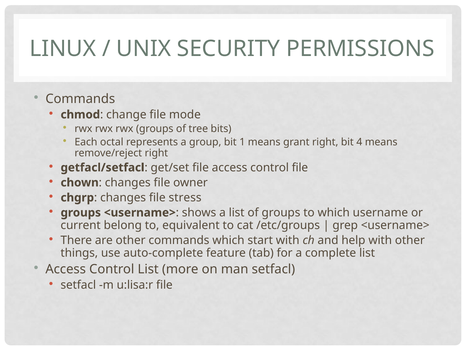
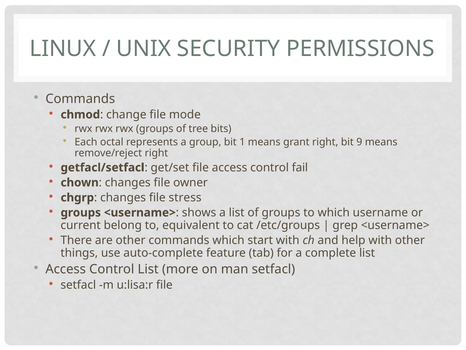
4: 4 -> 9 (359, 142)
control file: file -> fail (300, 167)
